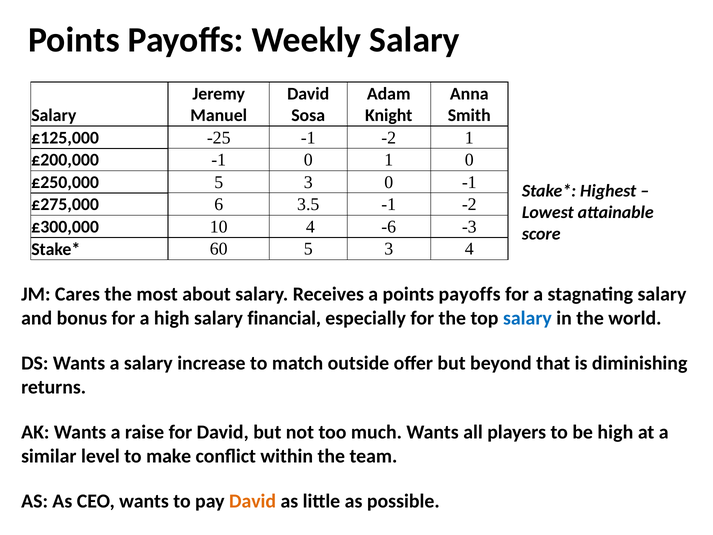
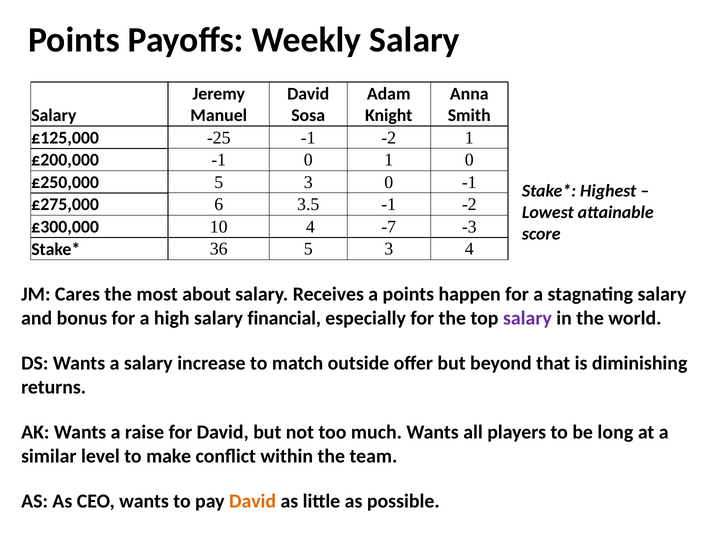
-6: -6 -> -7 (389, 227)
60: 60 -> 36 (219, 249)
a points payoffs: payoffs -> happen (470, 294)
salary colour: blue -> purple (527, 318)
be high: high -> long (615, 432)
